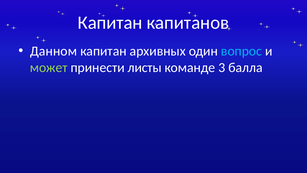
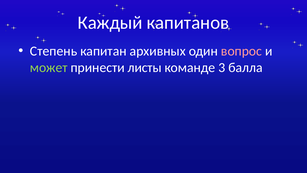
Капитан: Капитан -> Каждый (110, 23)
Данном: Данном -> Степень (54, 51)
вопрос colour: light blue -> pink (241, 51)
